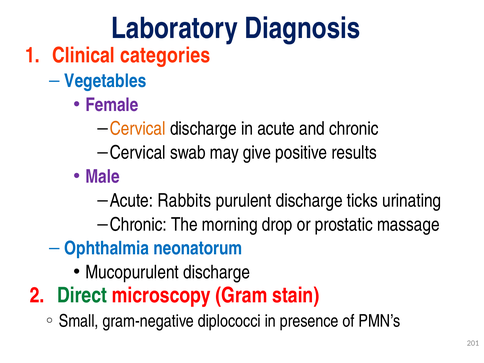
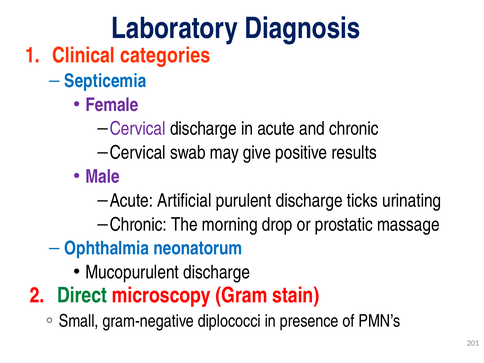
Vegetables: Vegetables -> Septicemia (105, 81)
Cervical colour: orange -> purple (138, 129)
Rabbits: Rabbits -> Artificial (184, 201)
